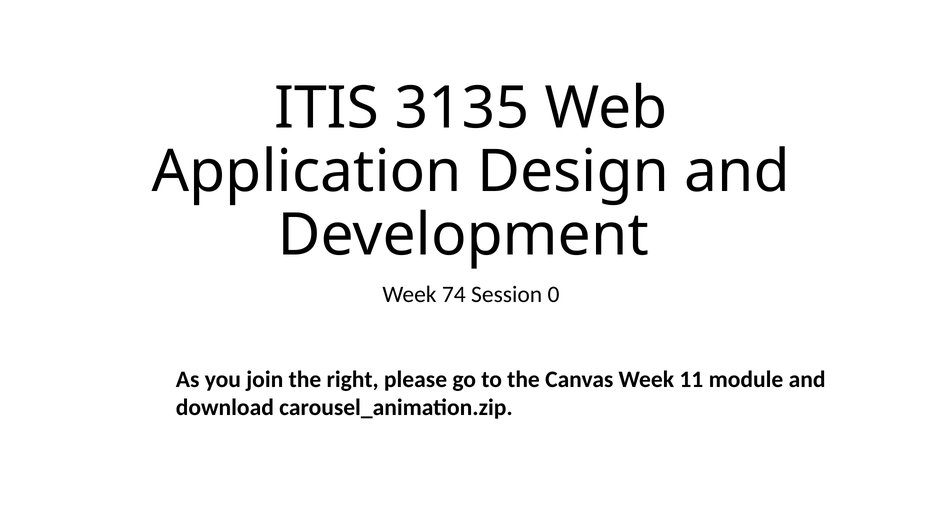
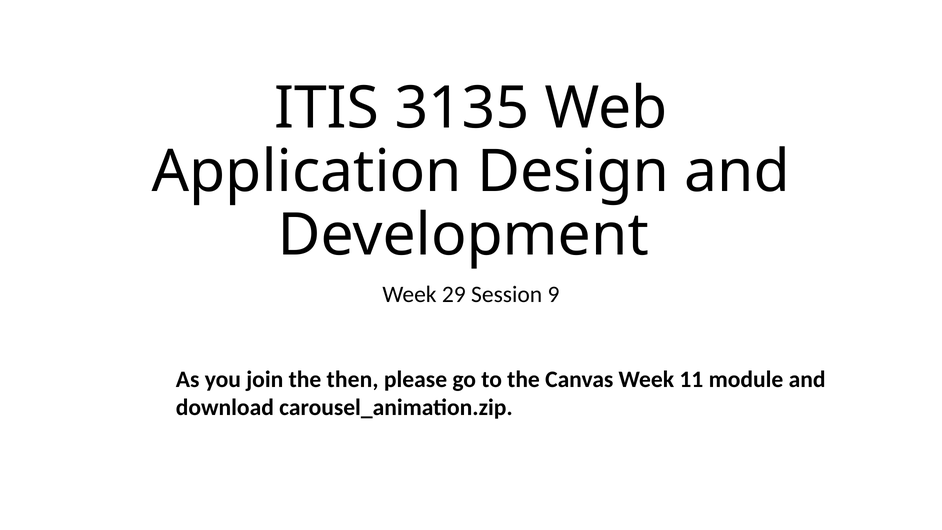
74: 74 -> 29 (454, 294)
0: 0 -> 9 (553, 294)
right: right -> then (353, 379)
